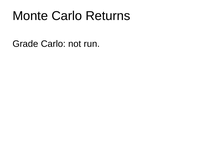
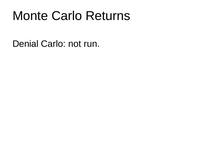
Grade: Grade -> Denial (25, 44)
